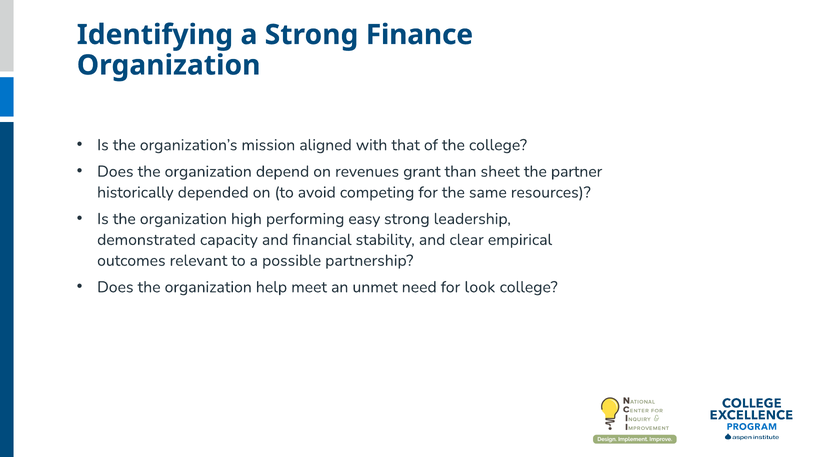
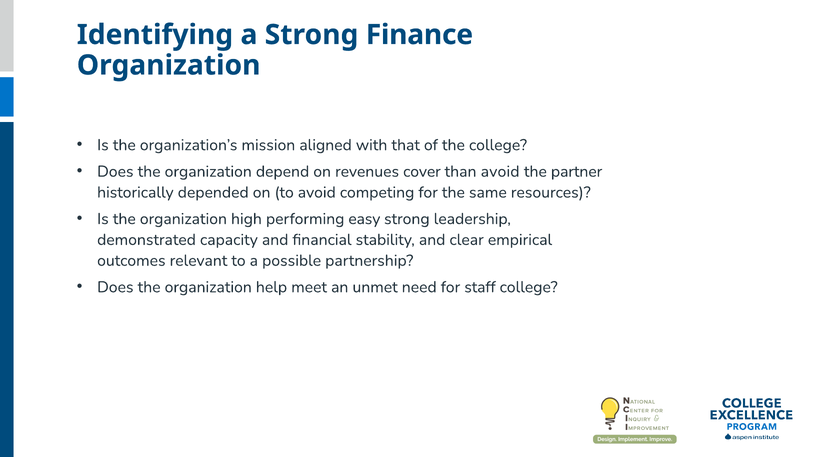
grant: grant -> cover (422, 172)
than sheet: sheet -> avoid (500, 172)
look: look -> staff (480, 287)
